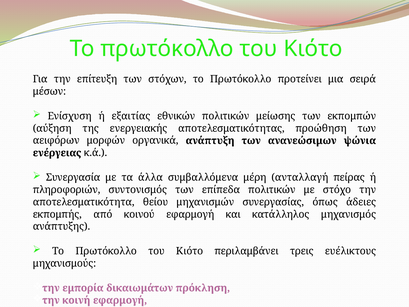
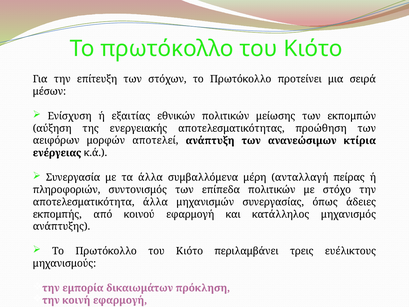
οργανικά: οργανικά -> αποτελεί (155, 141)
ψώνια: ψώνια -> κτίρια (360, 141)
αποτελεσματικότητα θείου: θείου -> άλλα (155, 202)
